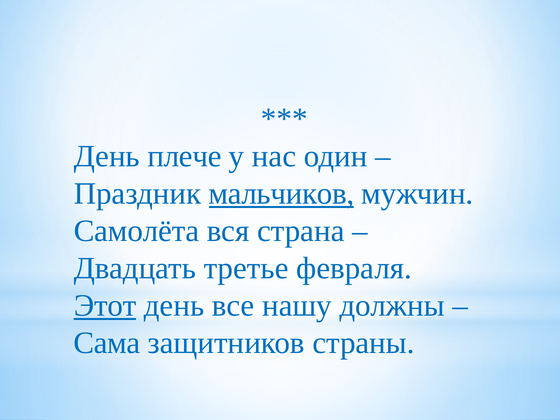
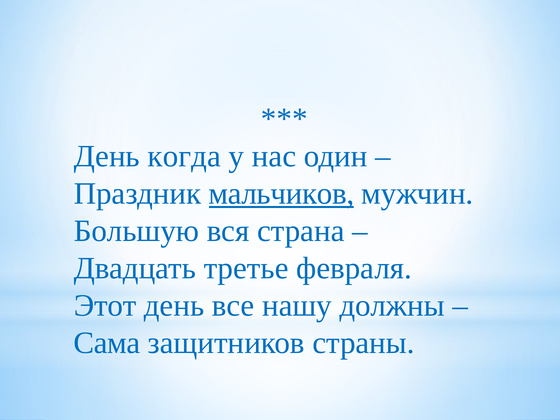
плече: плече -> когда (184, 156)
Самолёта: Самолёта -> Большую (136, 231)
Этот underline: present -> none (105, 306)
